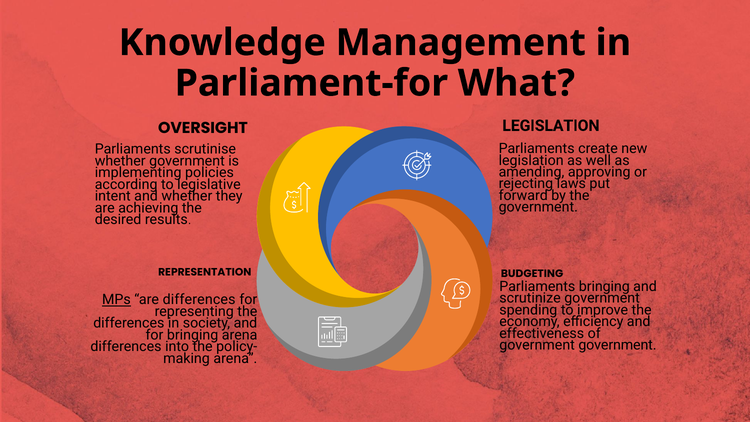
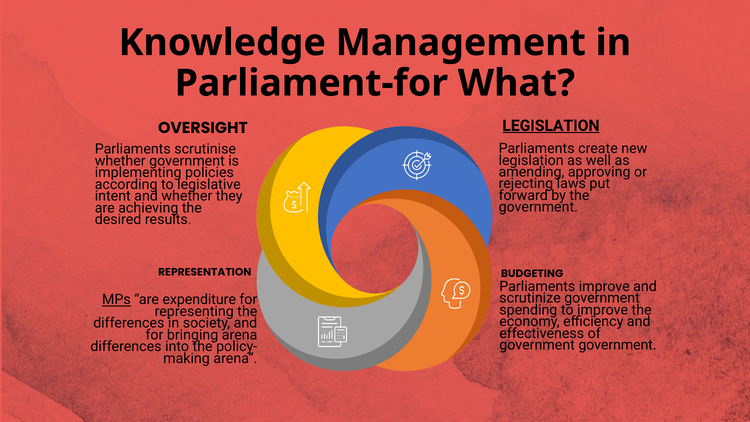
LEGISLATION underline: none -> present (551, 126)
Parliaments bringing: bringing -> improve (604, 286)
are differences: differences -> expenditure (199, 300)
